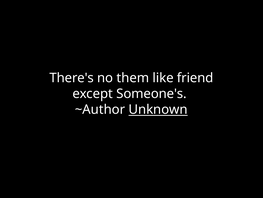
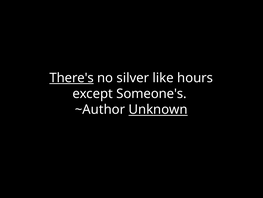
There's underline: none -> present (72, 78)
them: them -> silver (133, 78)
friend: friend -> hours (195, 78)
